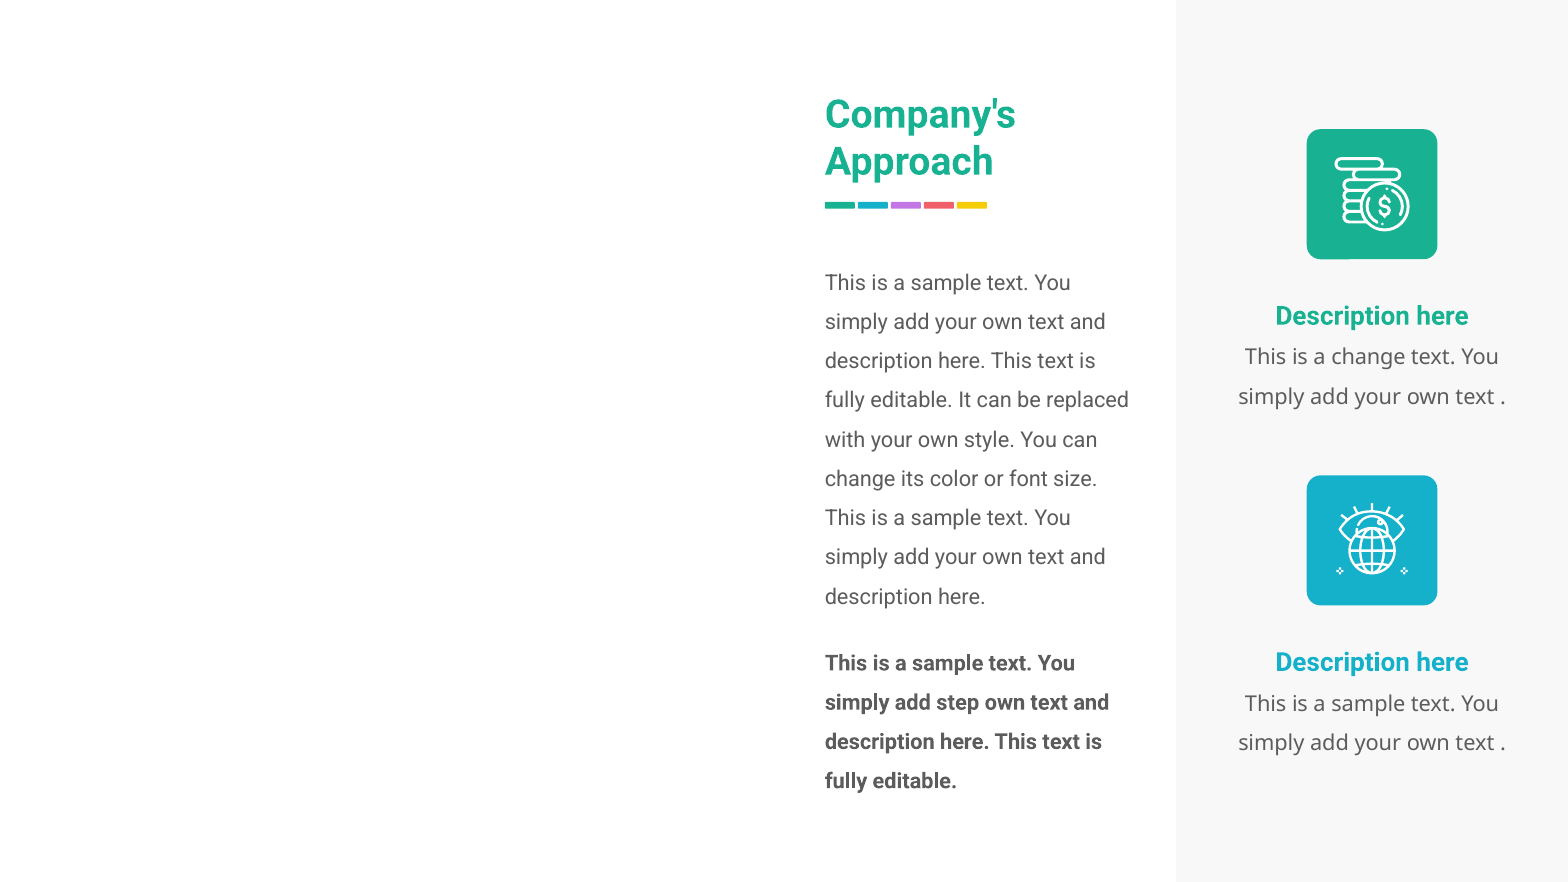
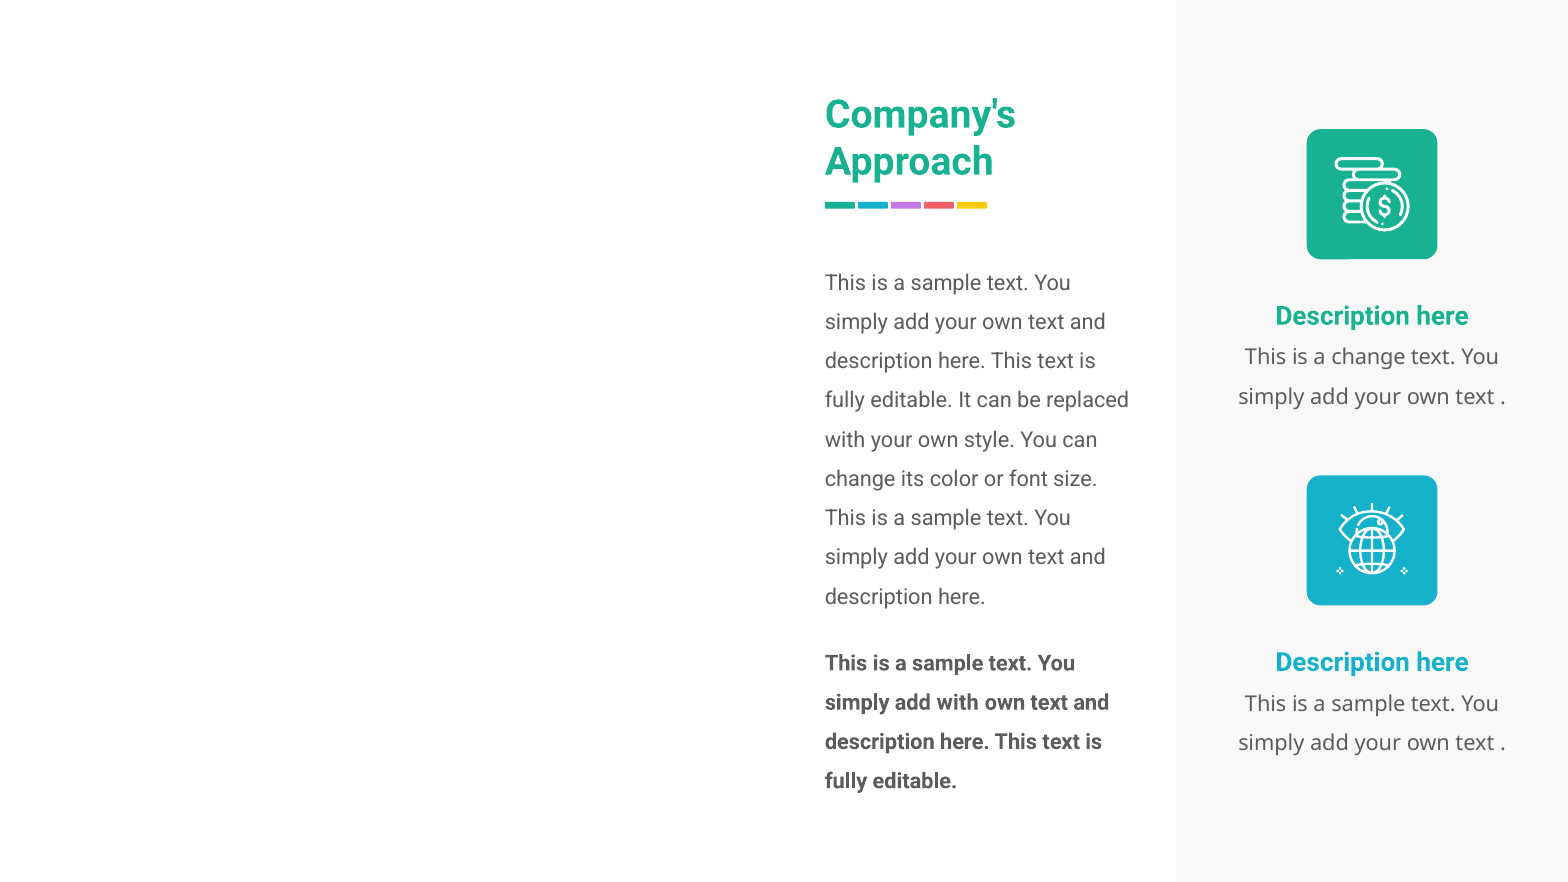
add step: step -> with (958, 703)
